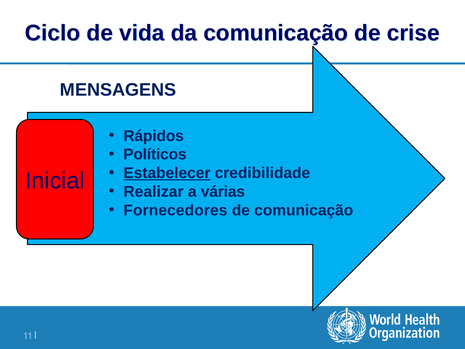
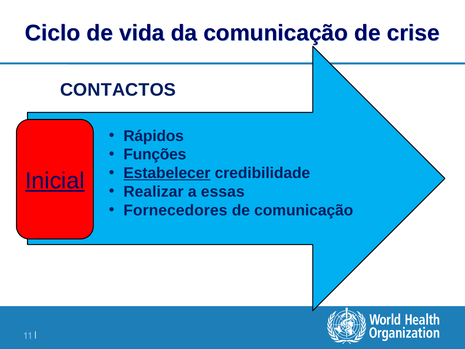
MENSAGENS: MENSAGENS -> CONTACTOS (118, 90)
Políticos: Políticos -> Funções (155, 154)
Inicial underline: none -> present (55, 181)
várias: várias -> essas (223, 192)
